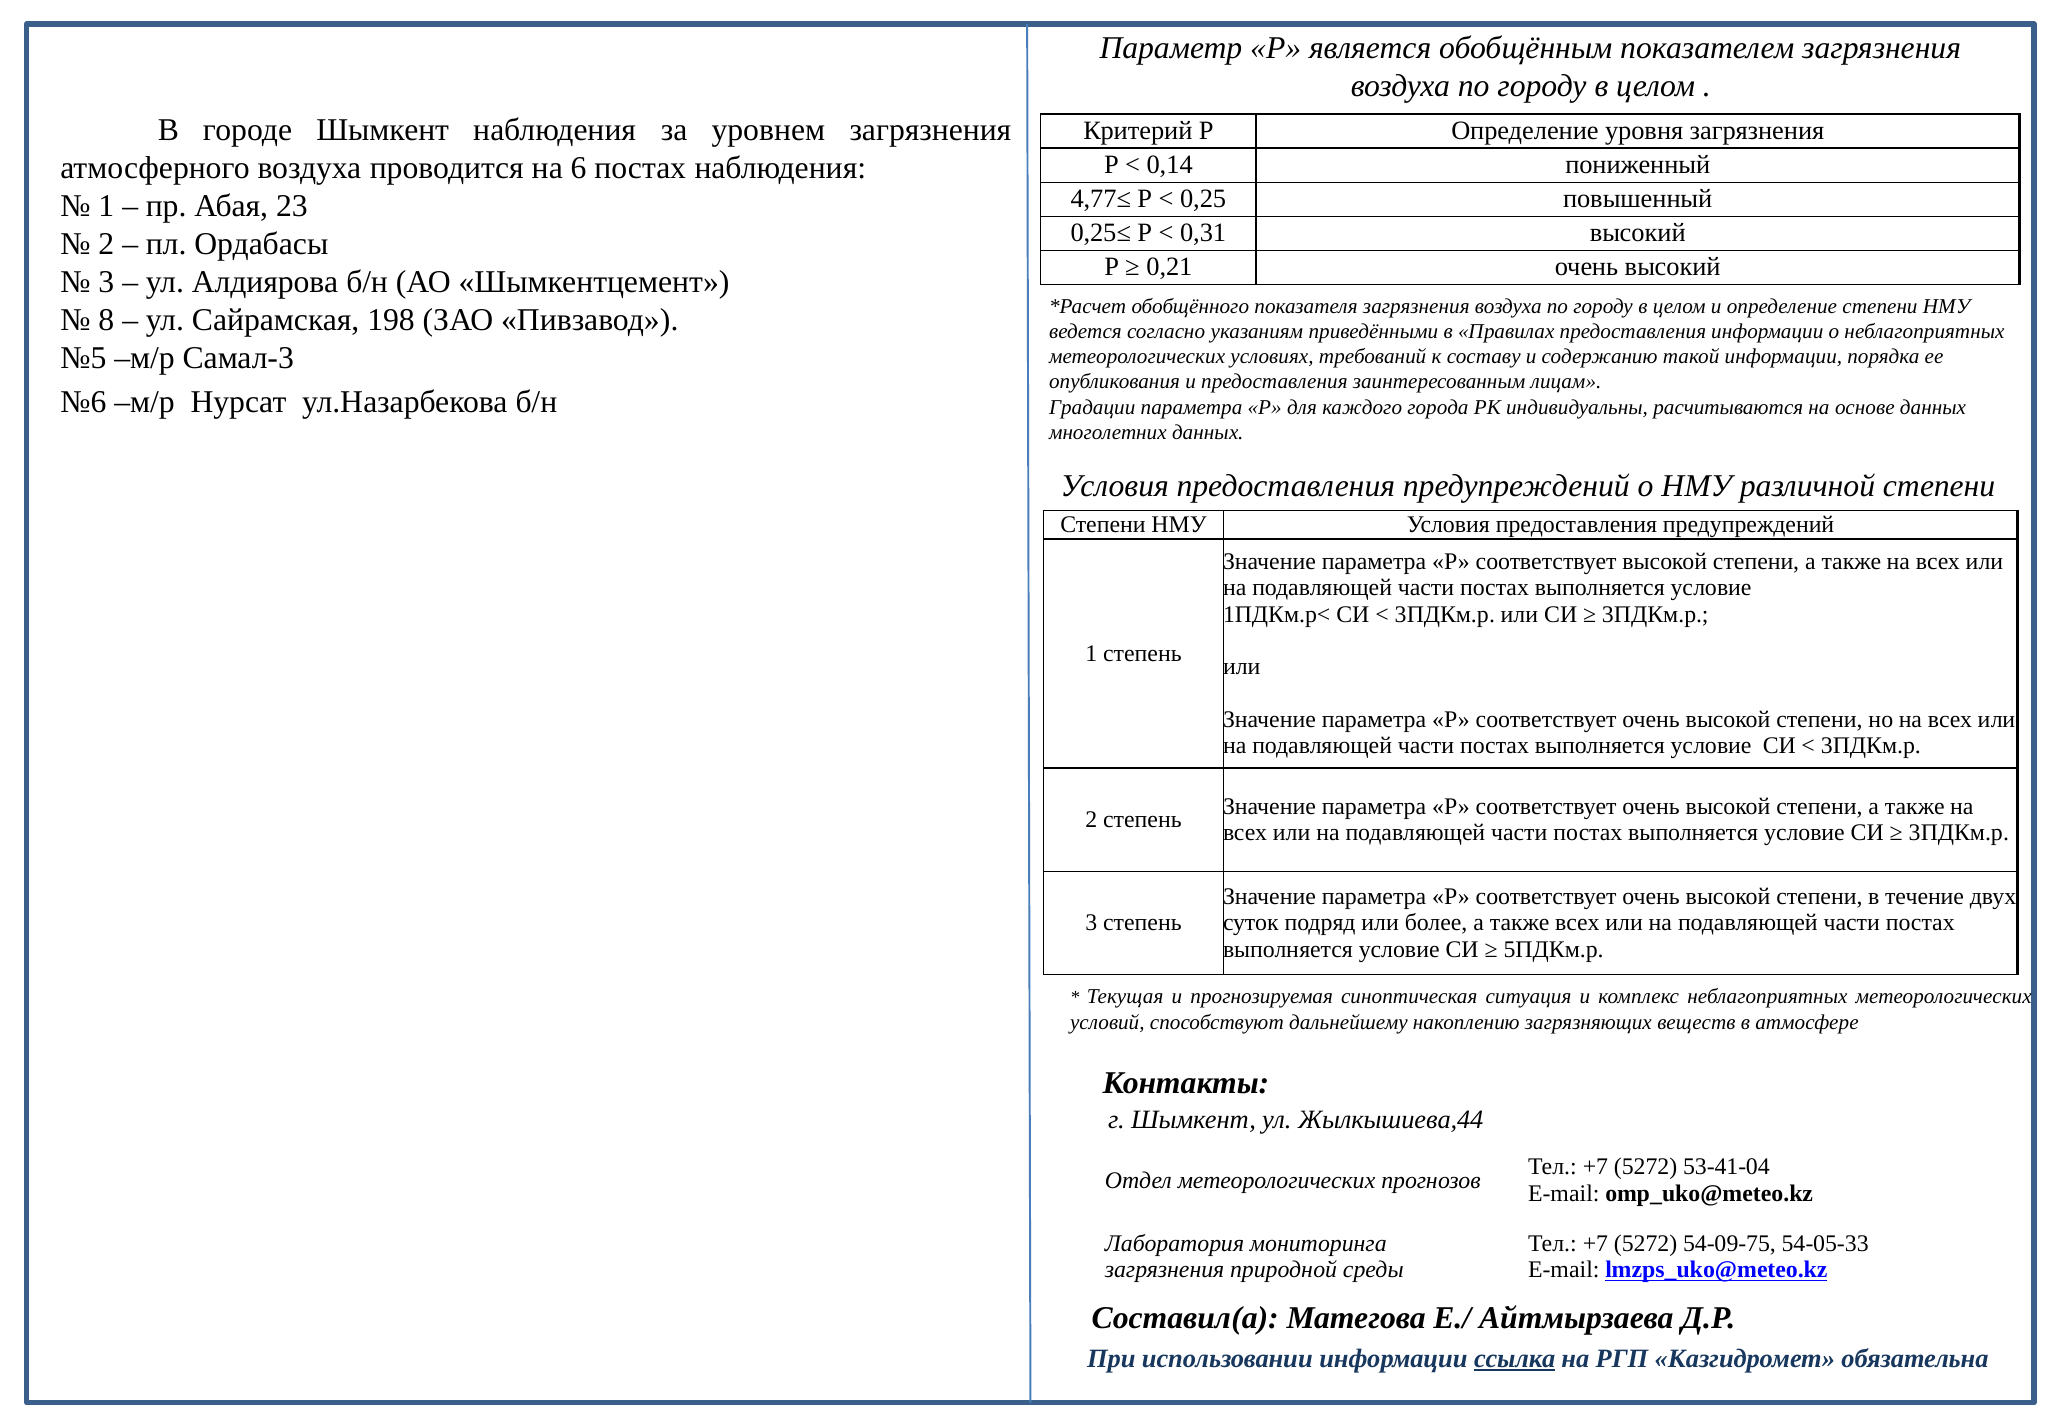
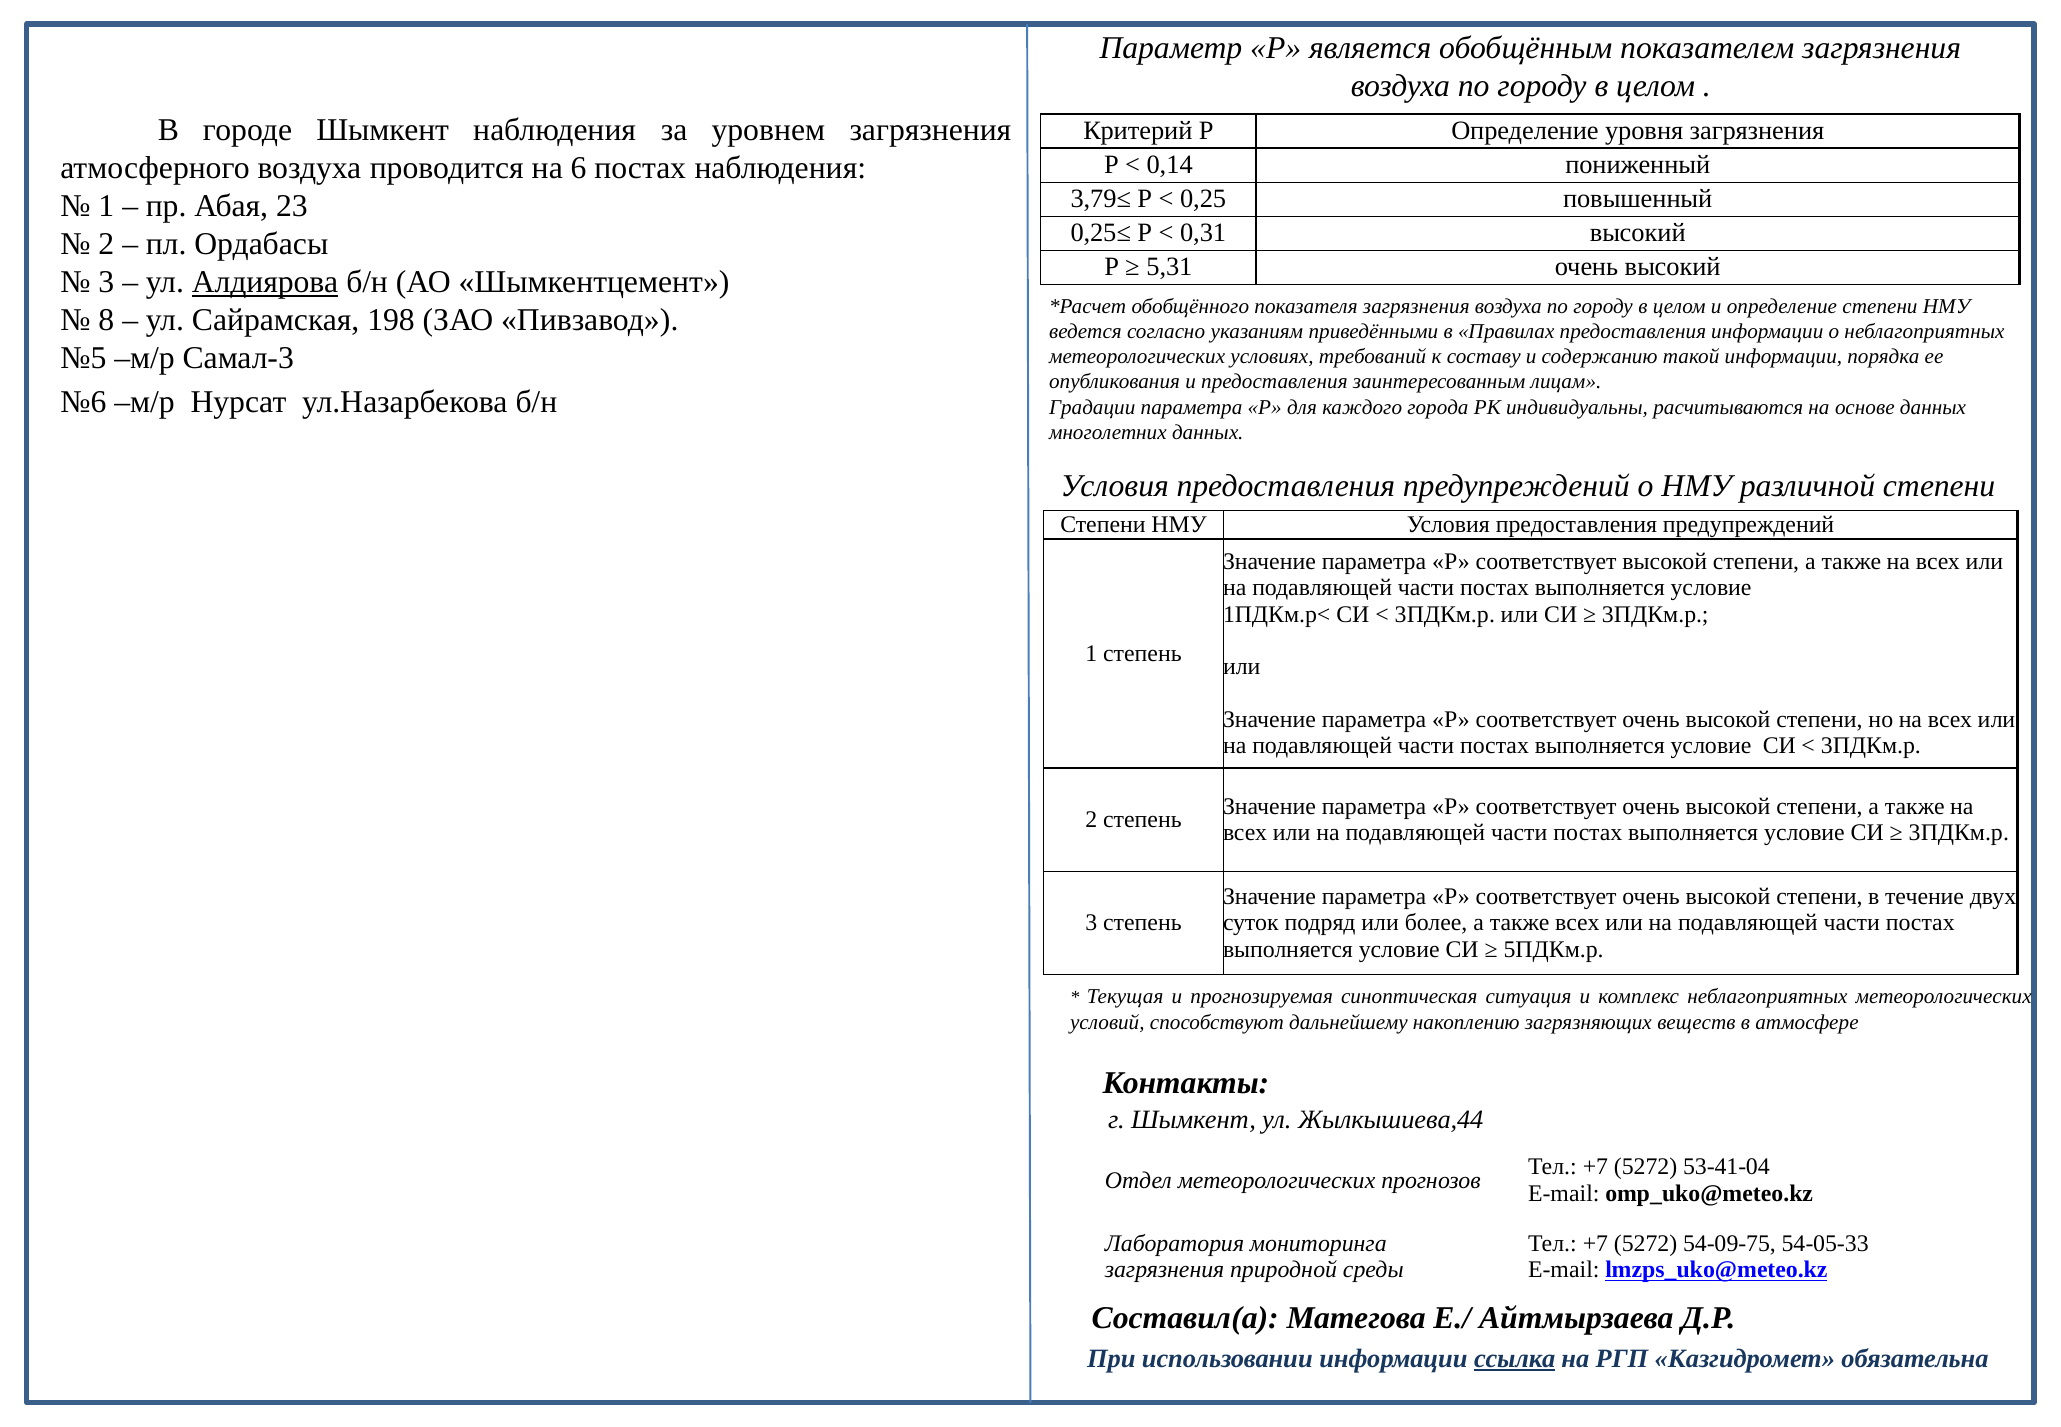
4,77≤: 4,77≤ -> 3,79≤ (1101, 199)
0,21: 0,21 -> 5,31 (1169, 267)
Алдиярова underline: none -> present (265, 282)
